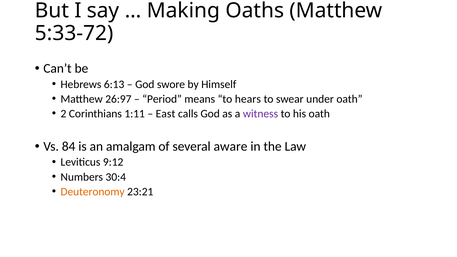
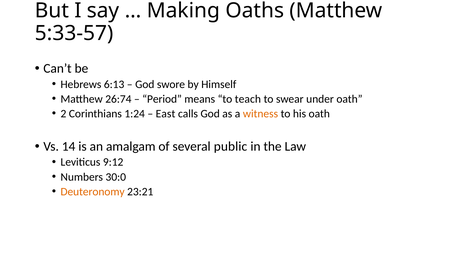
5:33-72: 5:33-72 -> 5:33-57 (74, 33)
26:97: 26:97 -> 26:74 (118, 99)
hears: hears -> teach (248, 99)
1:11: 1:11 -> 1:24 (135, 114)
witness colour: purple -> orange (260, 114)
84: 84 -> 14 (69, 147)
aware: aware -> public (230, 147)
30:4: 30:4 -> 30:0 (116, 177)
